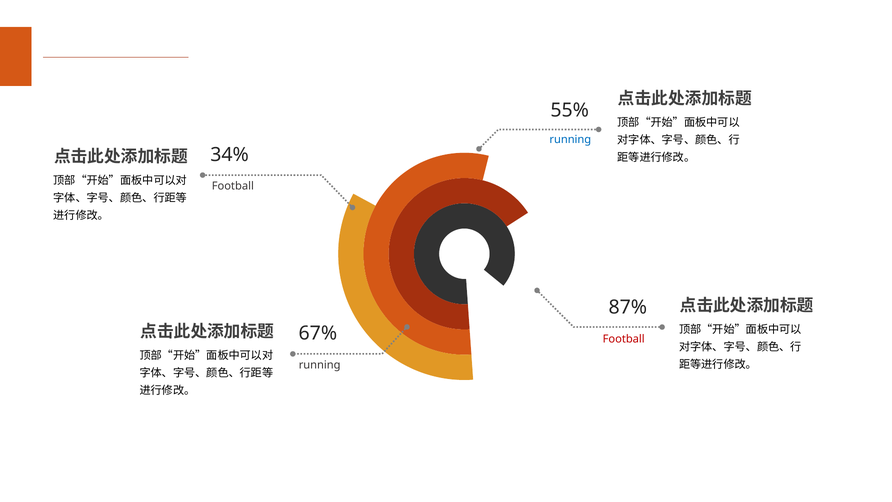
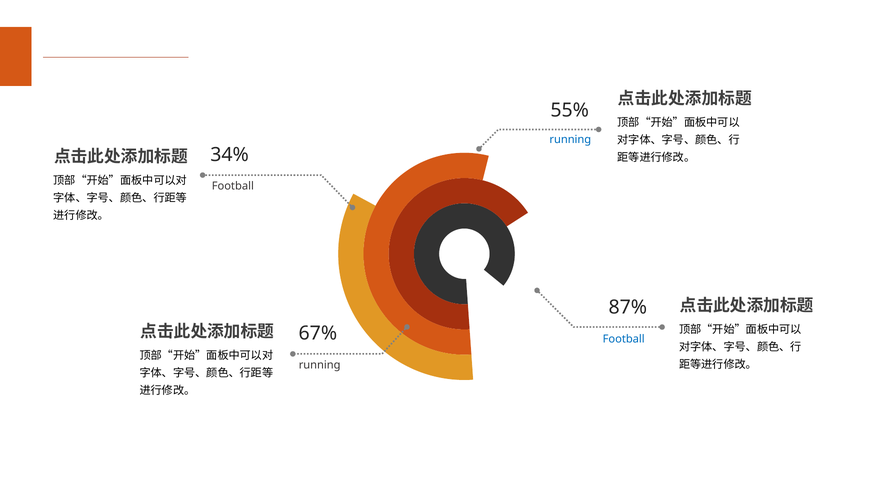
Football colour: red -> blue (624, 339)
